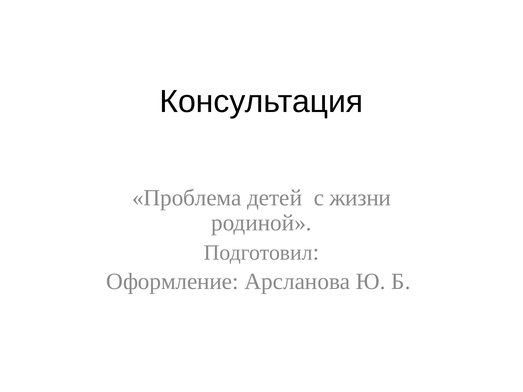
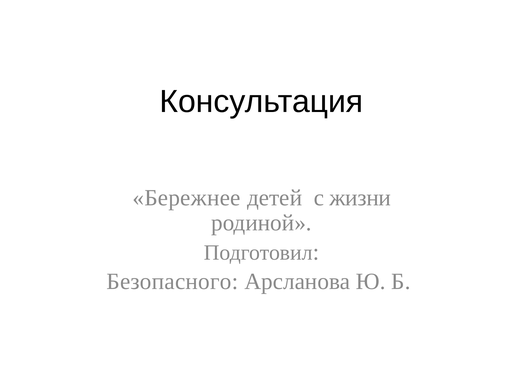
Проблема: Проблема -> Бережнее (187, 198)
Оформление: Оформление -> Безопасного (172, 282)
